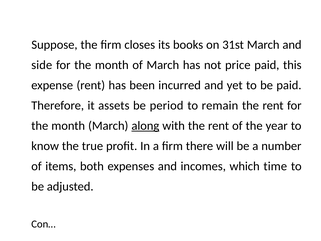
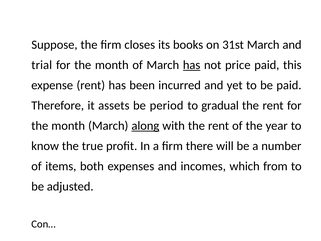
side: side -> trial (42, 65)
has underline: none -> present (192, 65)
remain: remain -> gradual (220, 105)
time: time -> from (275, 166)
